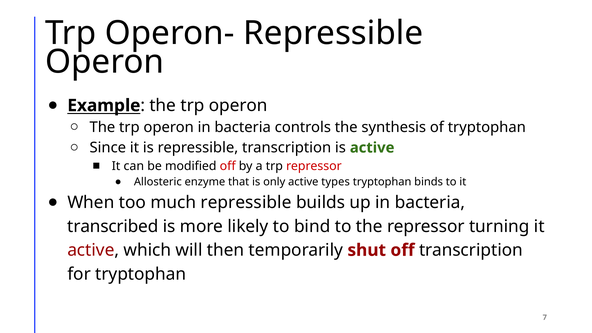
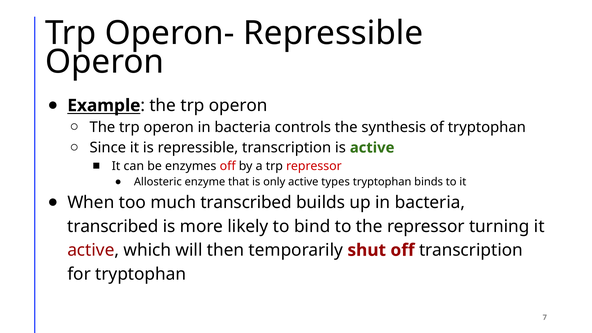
modified: modified -> enzymes (191, 166)
much repressible: repressible -> transcribed (246, 203)
